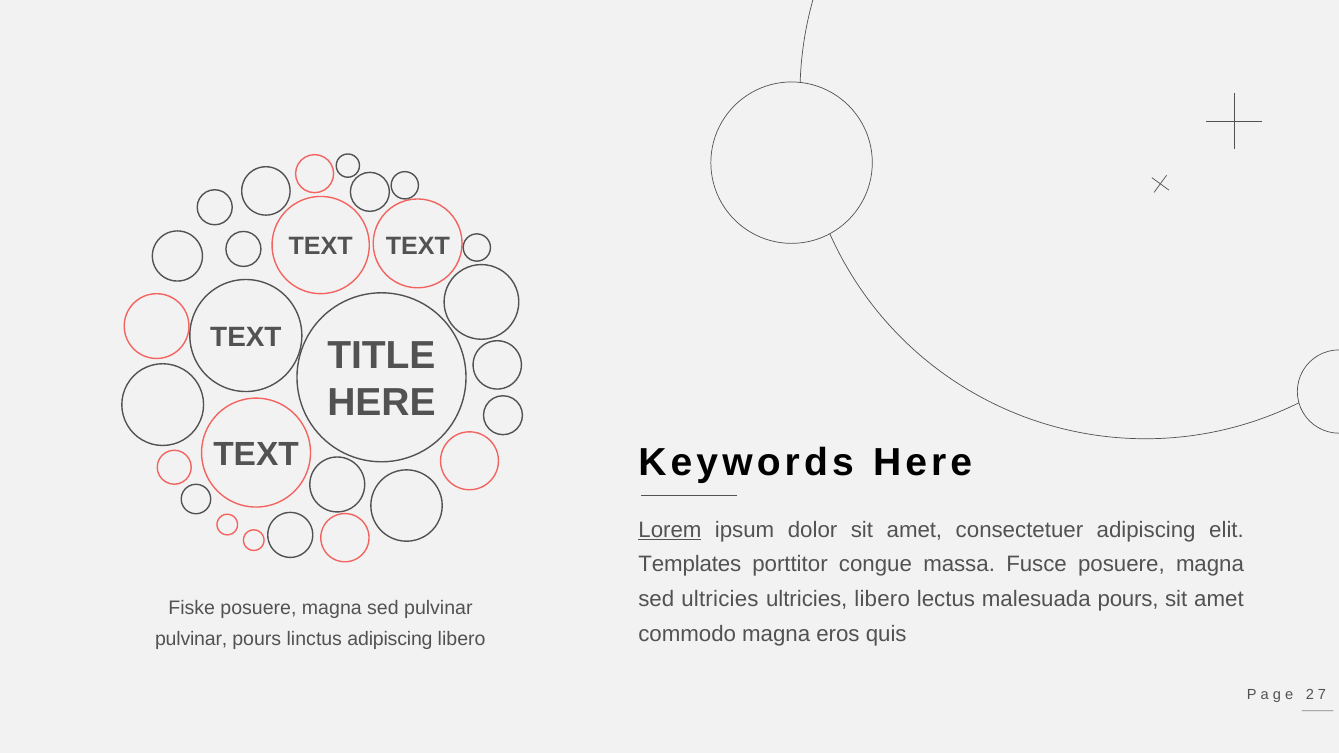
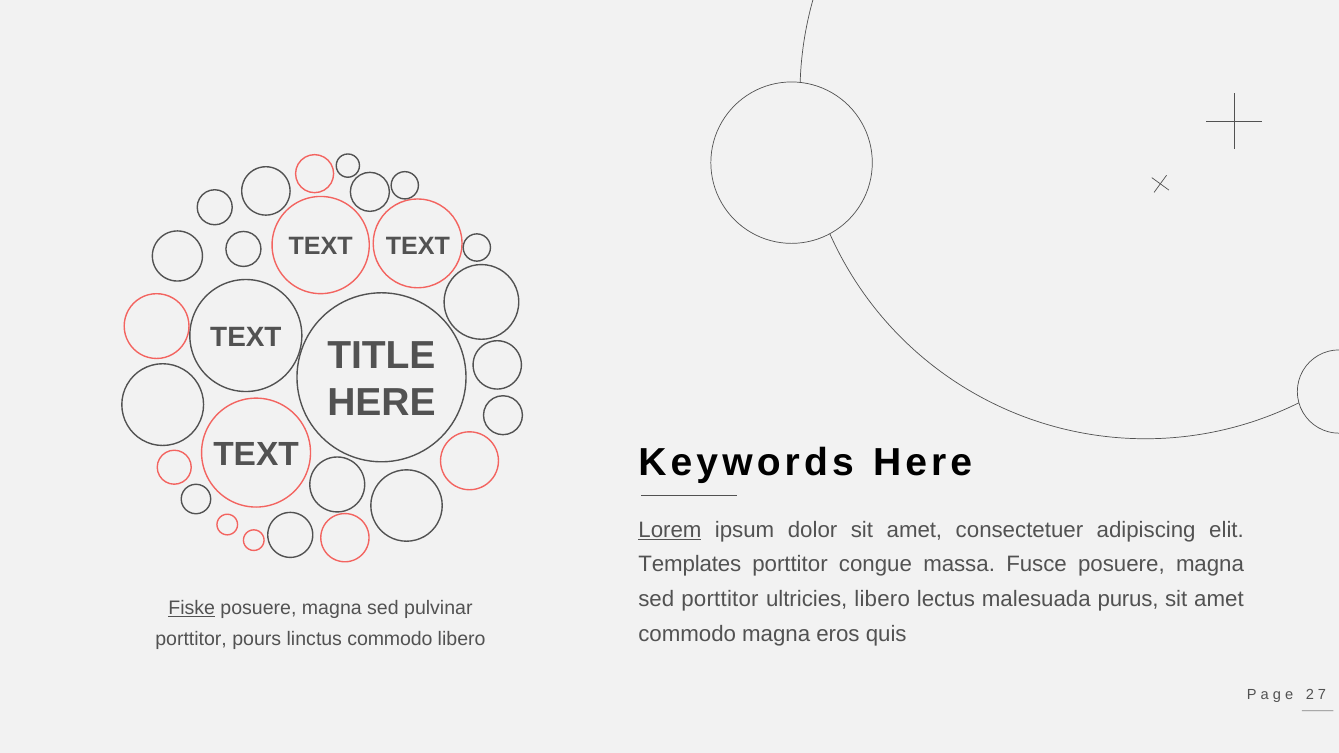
sed ultricies: ultricies -> porttitor (720, 599)
malesuada pours: pours -> purus (1128, 599)
Fiske underline: none -> present (192, 608)
pulvinar: pulvinar -> porttitor (191, 639)
linctus adipiscing: adipiscing -> commodo (390, 639)
